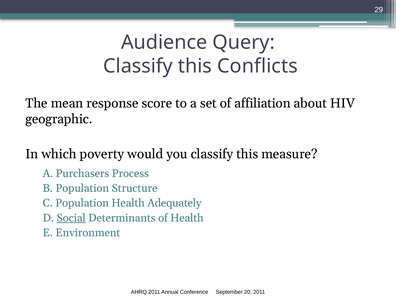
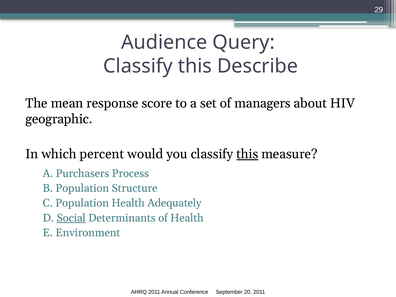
Conflicts: Conflicts -> Describe (258, 66)
affiliation: affiliation -> managers (263, 103)
poverty: poverty -> percent (102, 154)
this underline: none -> present (247, 154)
